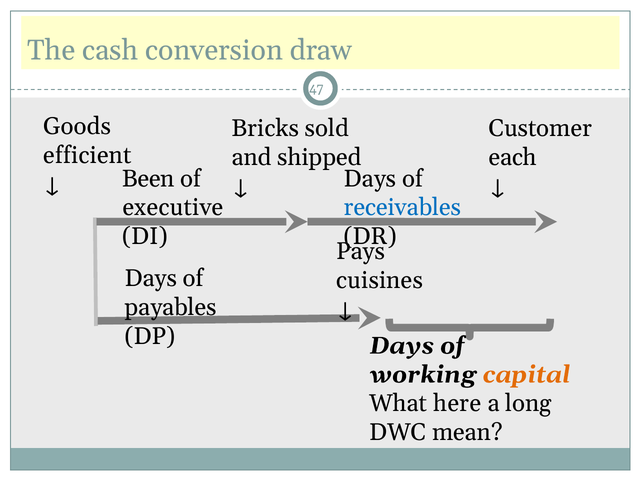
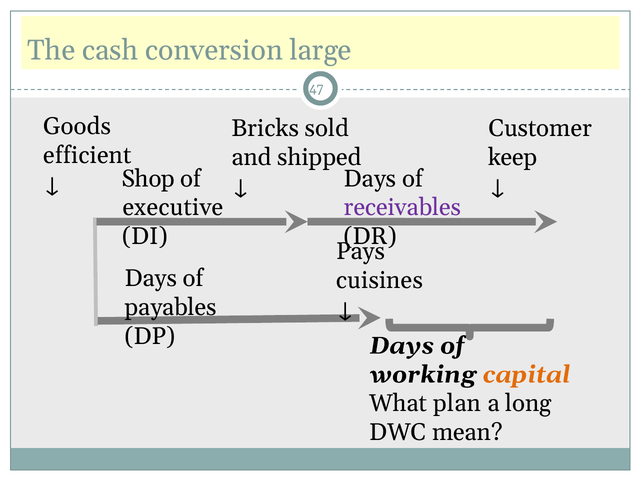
draw: draw -> large (321, 51)
each: each -> keep (513, 157)
Been: Been -> Shop (148, 179)
receivables colour: blue -> purple (403, 207)
here: here -> plan (457, 403)
